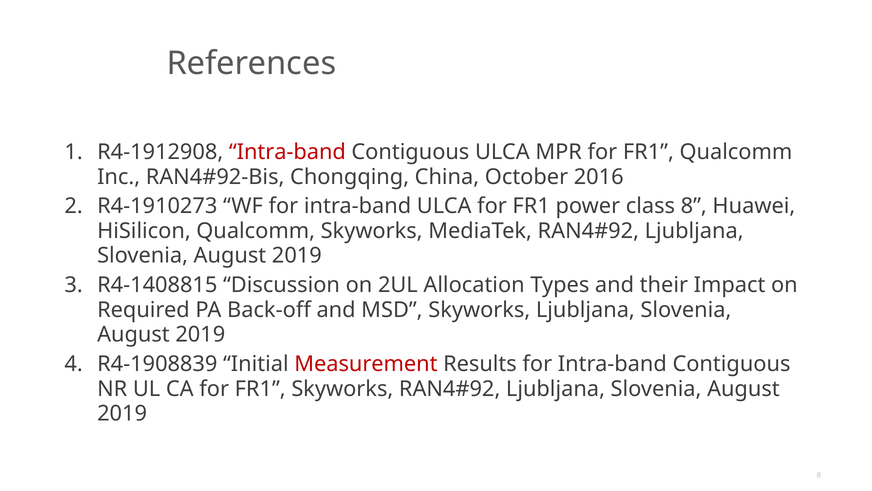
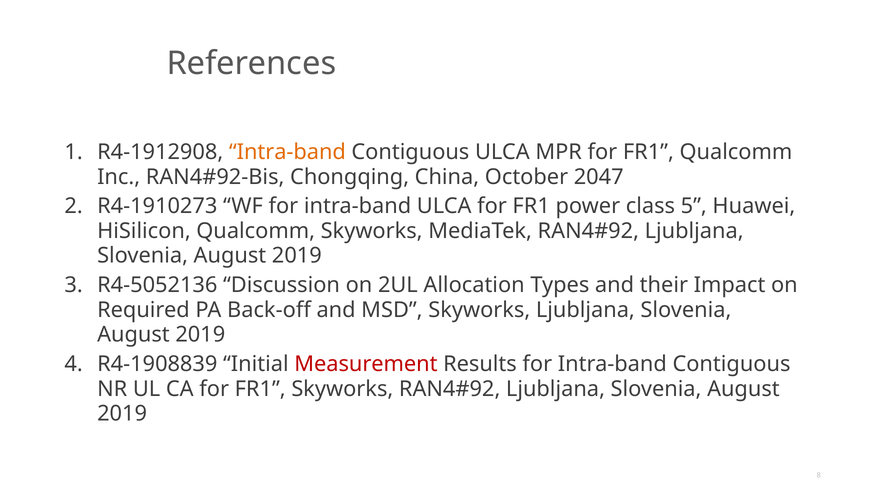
Intra-band colour: red -> orange (287, 152)
2016: 2016 -> 2047 (599, 177)
class 8: 8 -> 5 (694, 206)
R4-1408815: R4-1408815 -> R4-5052136 (157, 285)
